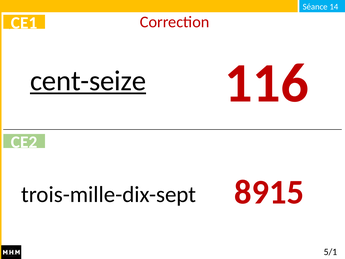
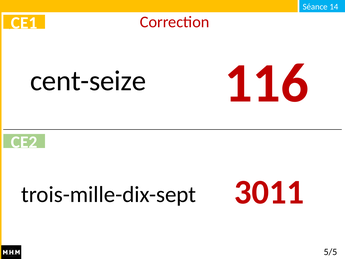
cent-seize underline: present -> none (88, 81)
8915: 8915 -> 3011 (269, 192)
5/1: 5/1 -> 5/5 (330, 252)
